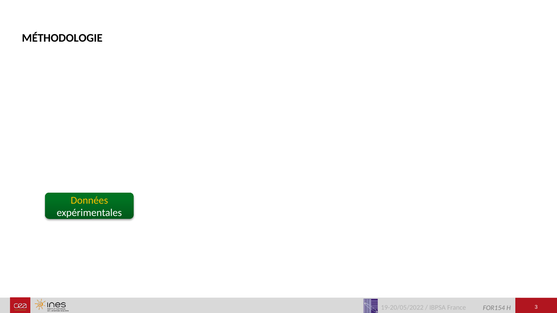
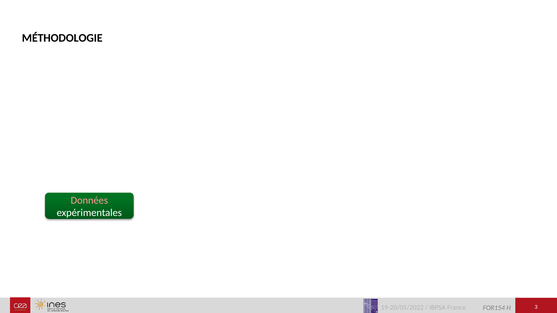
Données colour: yellow -> pink (89, 200)
